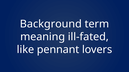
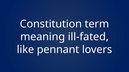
Background: Background -> Constitution (51, 24)
